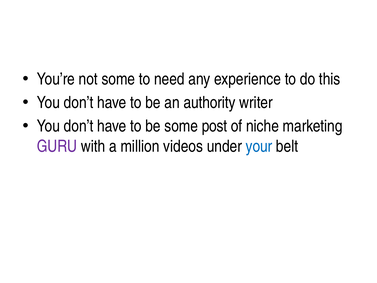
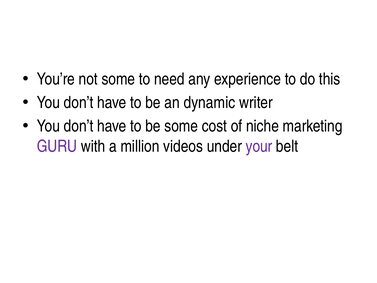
authority: authority -> dynamic (209, 103)
post: post -> cost (214, 126)
your colour: blue -> purple (259, 146)
